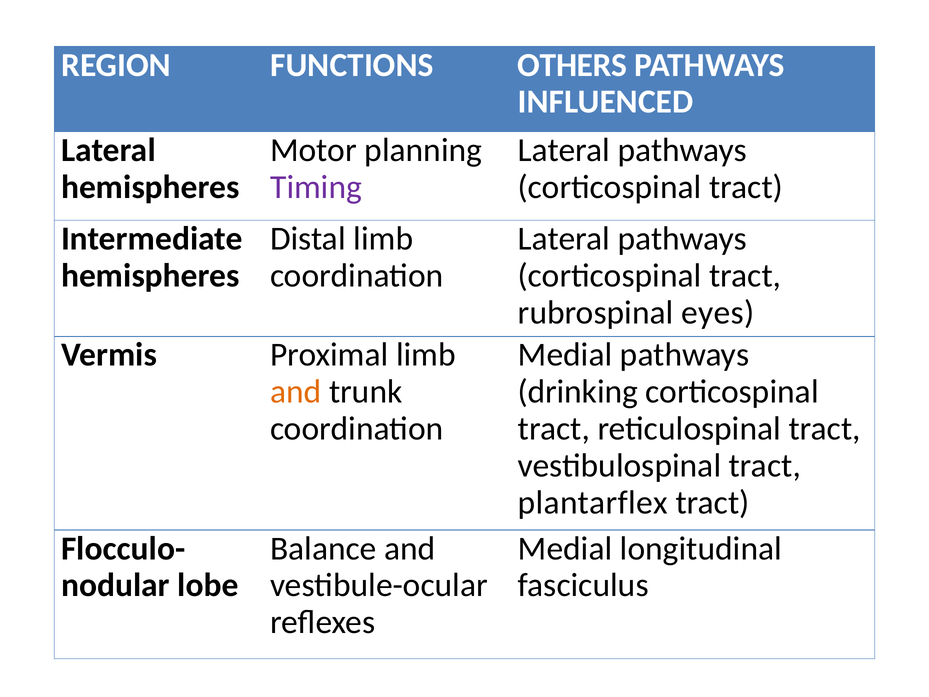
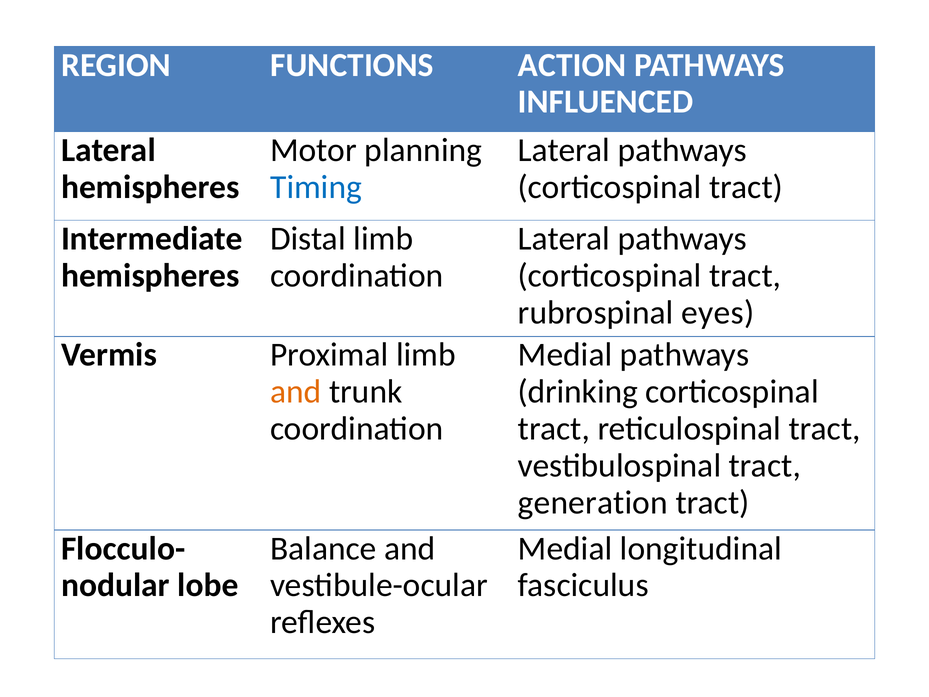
OTHERS: OTHERS -> ACTION (572, 65)
Timing colour: purple -> blue (316, 187)
plantarflex: plantarflex -> generation (593, 503)
